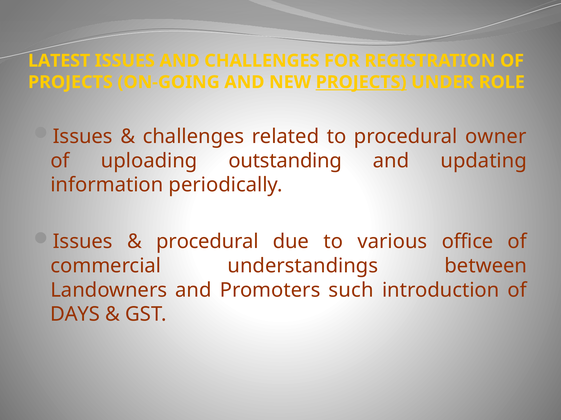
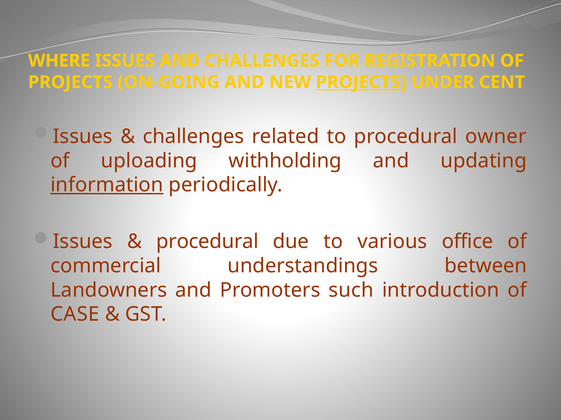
LATEST: LATEST -> WHERE (59, 61)
ROLE: ROLE -> CENT (502, 82)
outstanding: outstanding -> withholding (285, 161)
information underline: none -> present (107, 185)
DAYS: DAYS -> CASE (75, 315)
